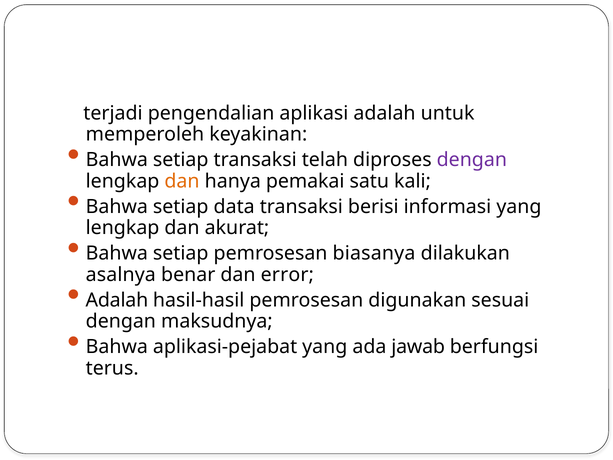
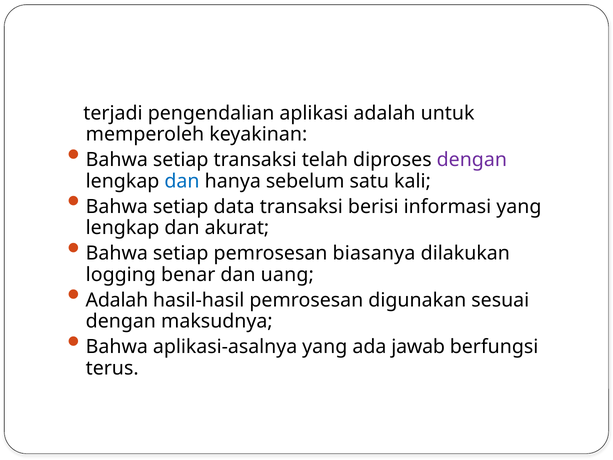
dan colour: orange -> blue (182, 181)
pemakai: pemakai -> sebelum (305, 181)
asalnya: asalnya -> logging (121, 275)
error: error -> uang (287, 275)
aplikasi-pejabat: aplikasi-pejabat -> aplikasi-asalnya (225, 347)
